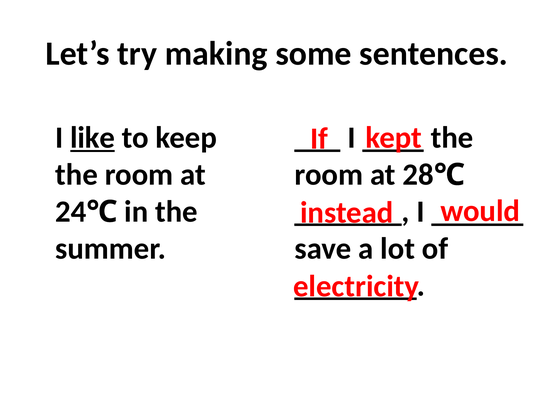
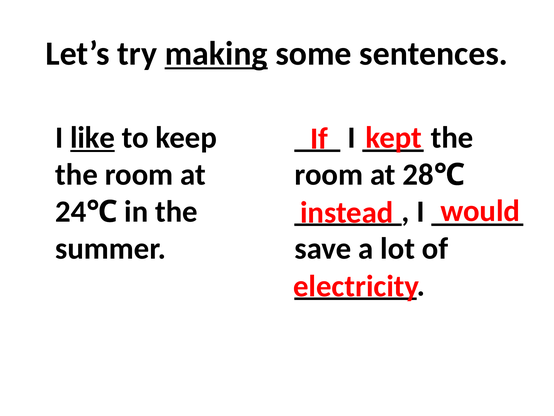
making underline: none -> present (216, 54)
